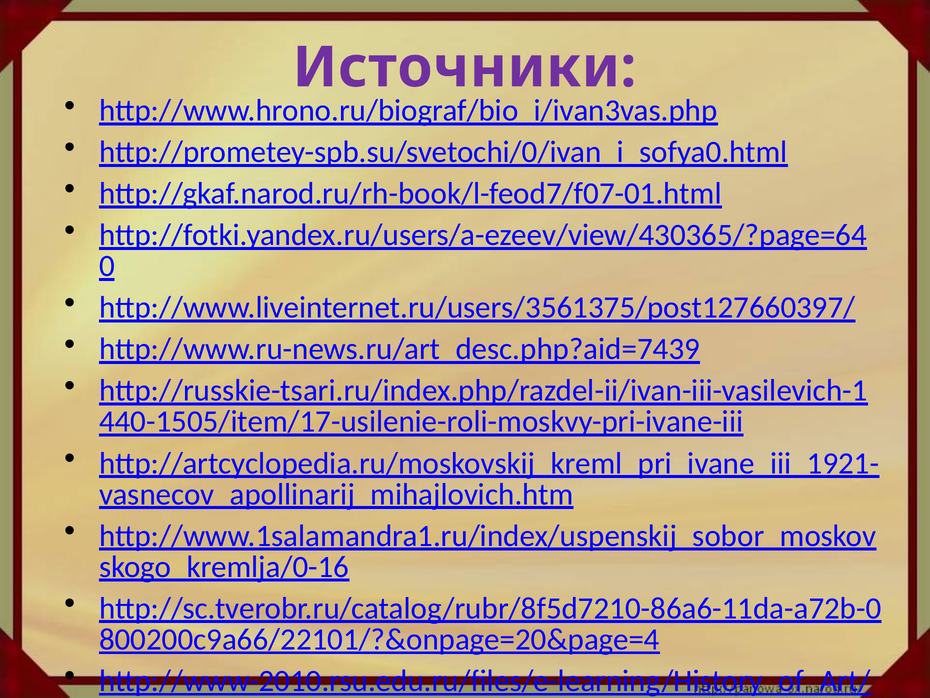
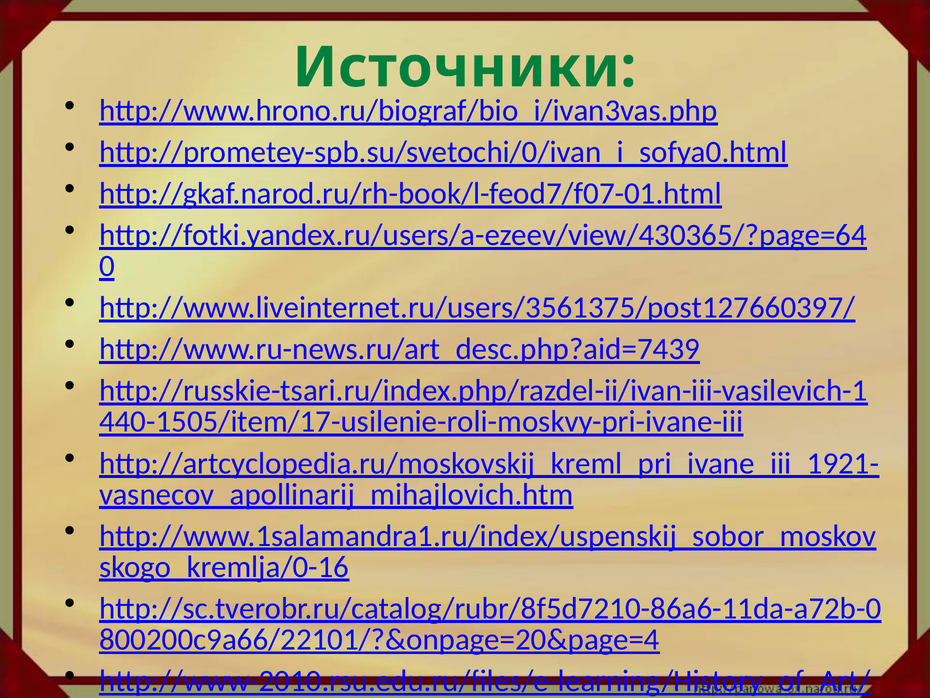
Источники colour: purple -> green (464, 68)
